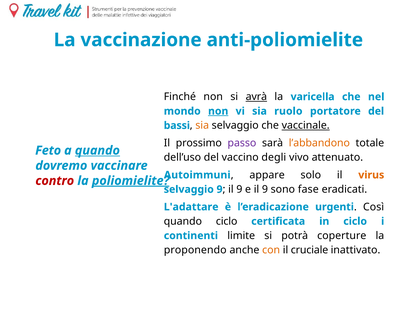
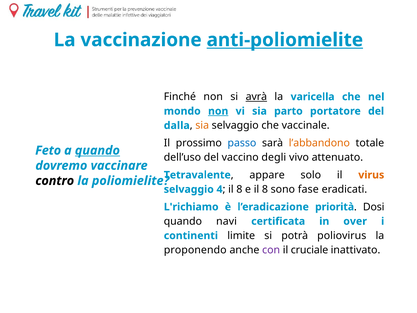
anti-poliomielite underline: none -> present (285, 40)
ruolo: ruolo -> parto (288, 111)
bassi: bassi -> dalla (177, 125)
vaccinale underline: present -> none (306, 125)
passo colour: purple -> blue (242, 143)
Autoimmuni: Autoimmuni -> Tetravalente (197, 175)
contro colour: red -> black (55, 181)
poliomielite underline: present -> none (131, 181)
selvaggio 9: 9 -> 4 (220, 189)
9: 9 -> 8 (239, 189)
e il 9: 9 -> 8 (265, 189)
L'adattare: L'adattare -> L'richiamo (191, 207)
urgenti: urgenti -> priorità (335, 207)
Così: Così -> Dosi (374, 207)
quando ciclo: ciclo -> navi (227, 221)
in ciclo: ciclo -> over (355, 221)
coperture: coperture -> poliovirus (342, 235)
con colour: orange -> purple (271, 250)
